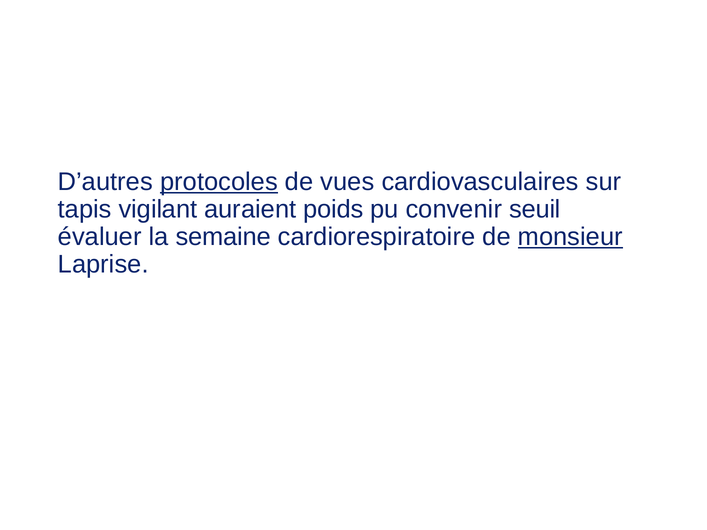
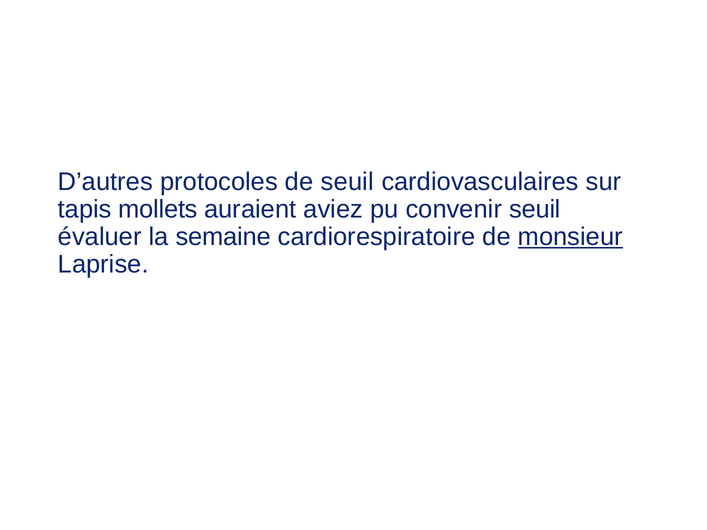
protocoles underline: present -> none (219, 182)
de vues: vues -> seuil (347, 182)
vigilant: vigilant -> mollets (158, 209)
poids: poids -> aviez (333, 209)
